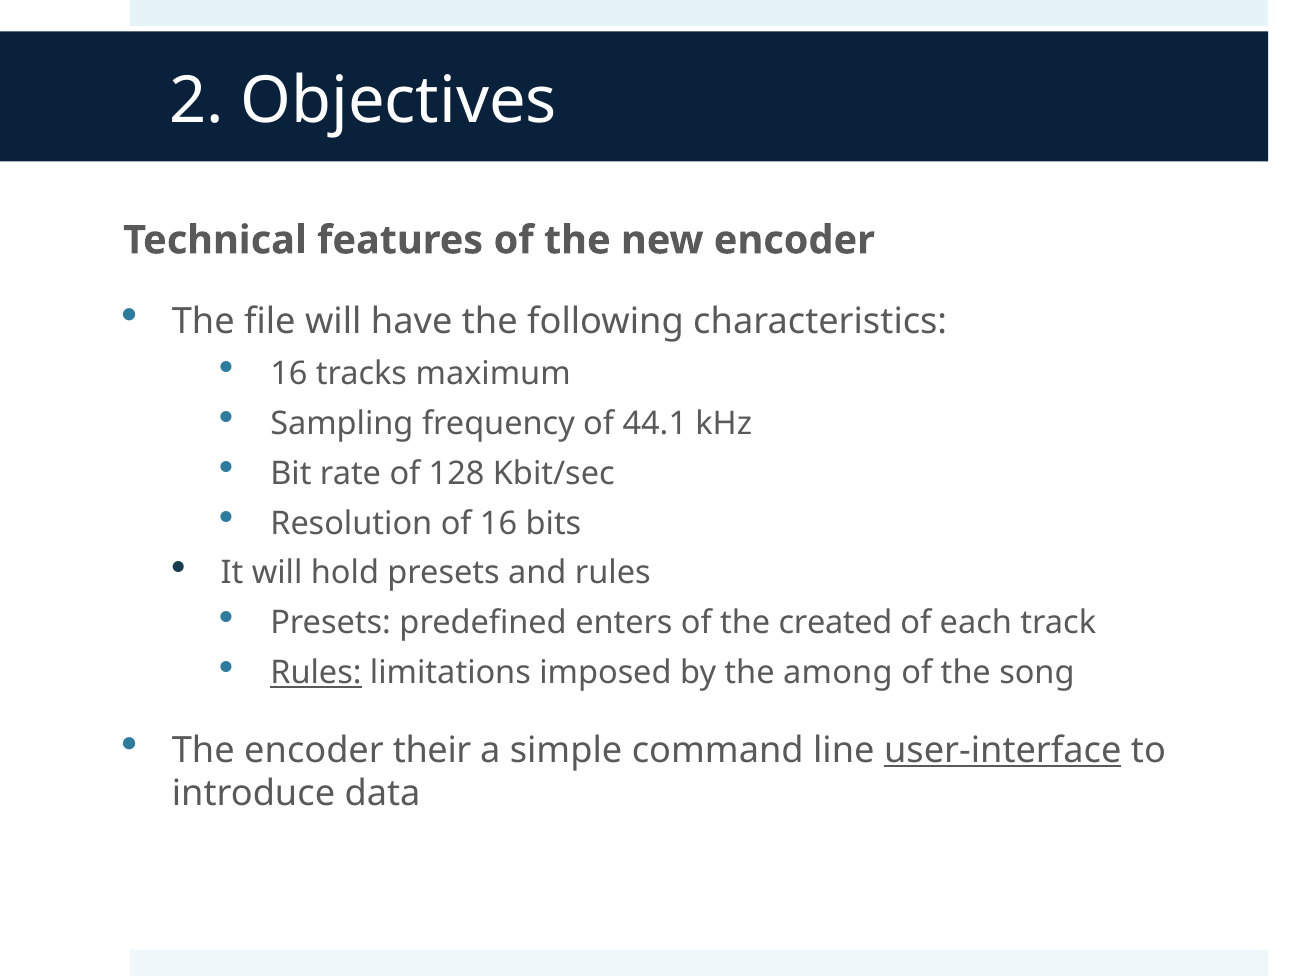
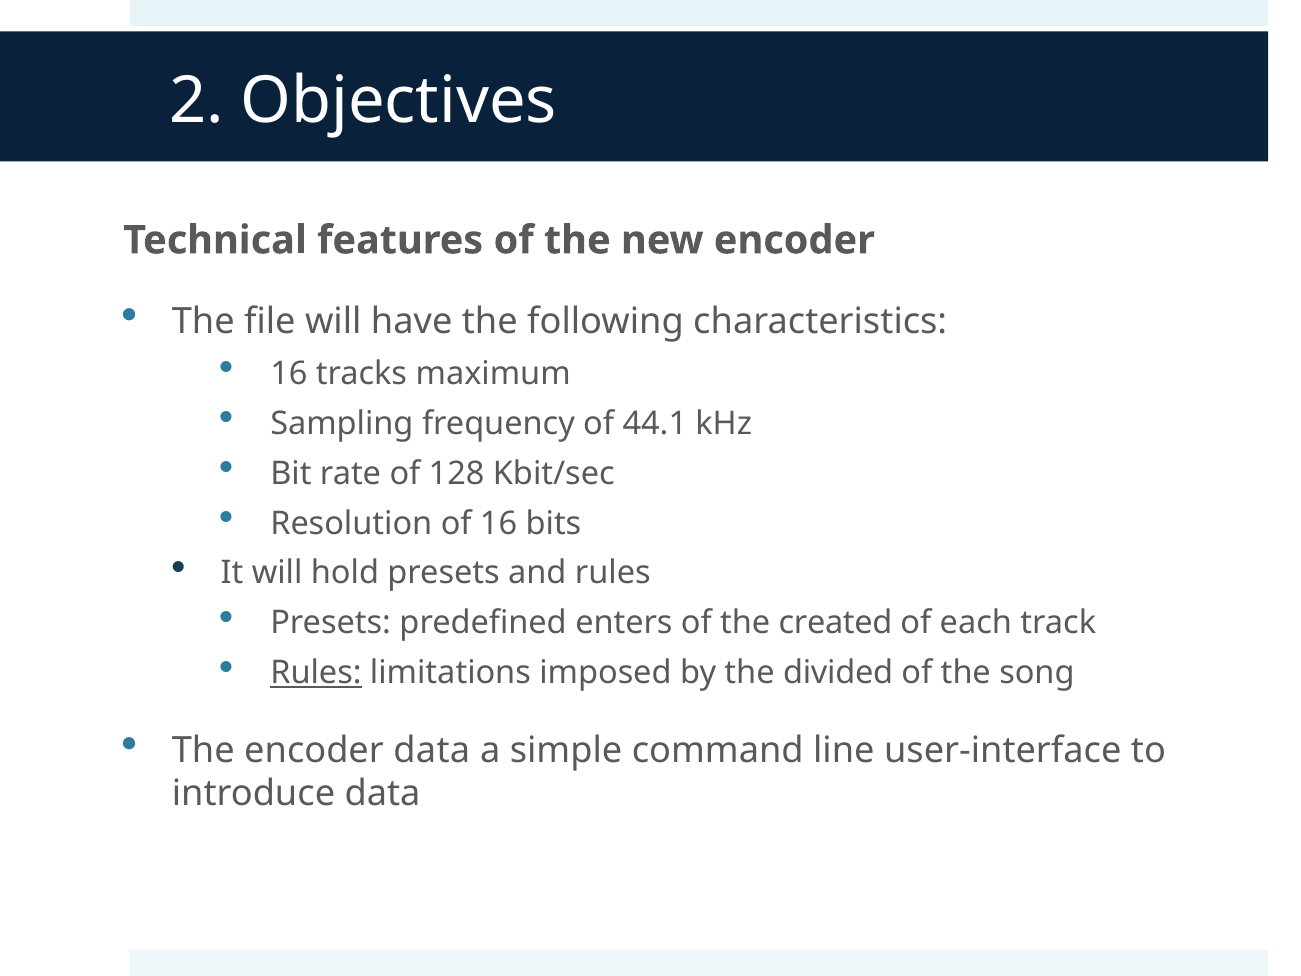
among: among -> divided (838, 673)
encoder their: their -> data (432, 750)
user-interface underline: present -> none (1003, 750)
